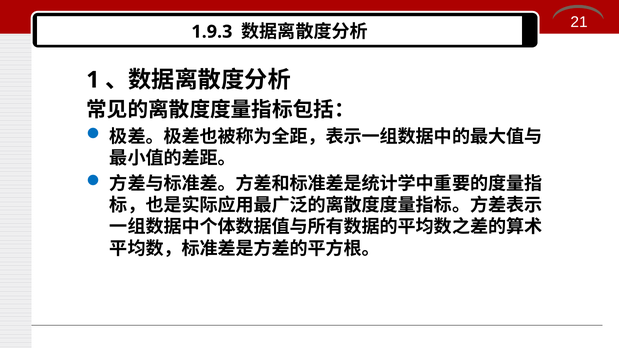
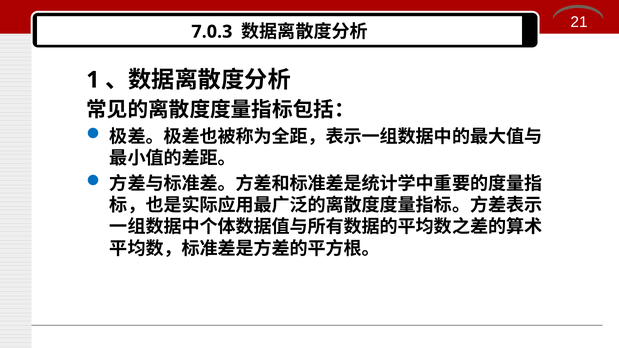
1.9.3: 1.9.3 -> 7.0.3 (212, 32)
